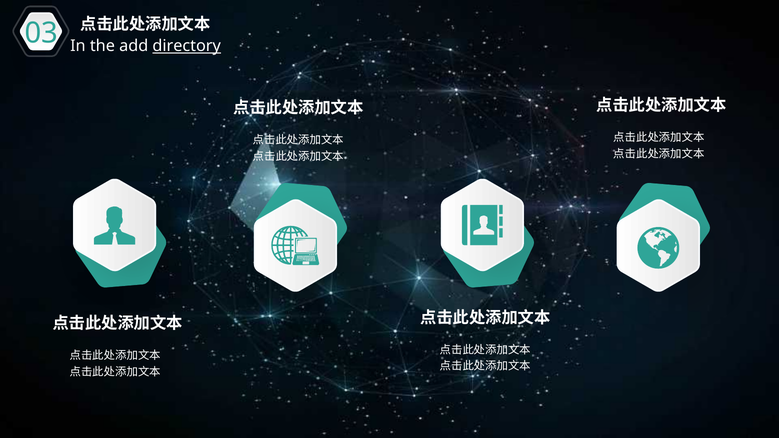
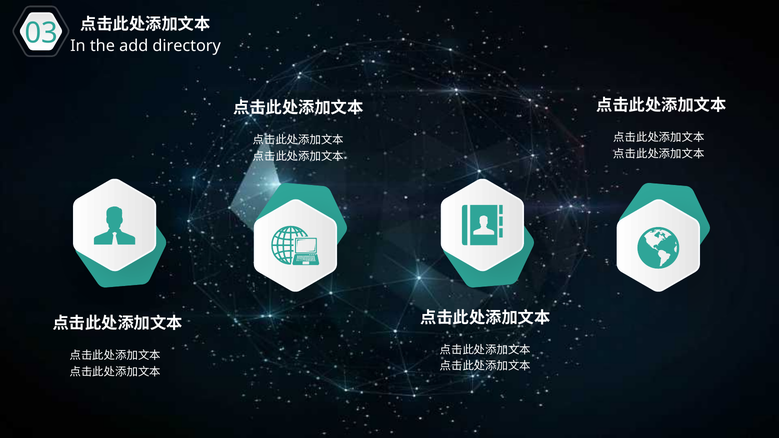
directory underline: present -> none (187, 46)
